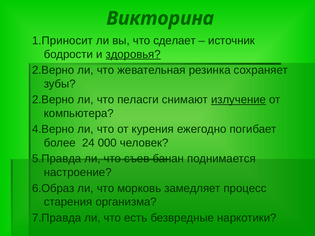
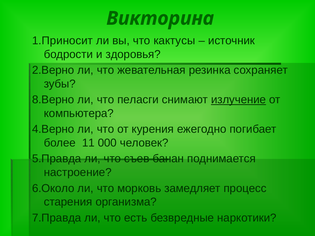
сделает: сделает -> кактусы (174, 41)
здоровья underline: present -> none (133, 54)
2.Верно: 2.Верно -> 8.Верно (53, 100)
24: 24 -> 11 (88, 143)
6.Образ: 6.Образ -> 6.Около (53, 188)
